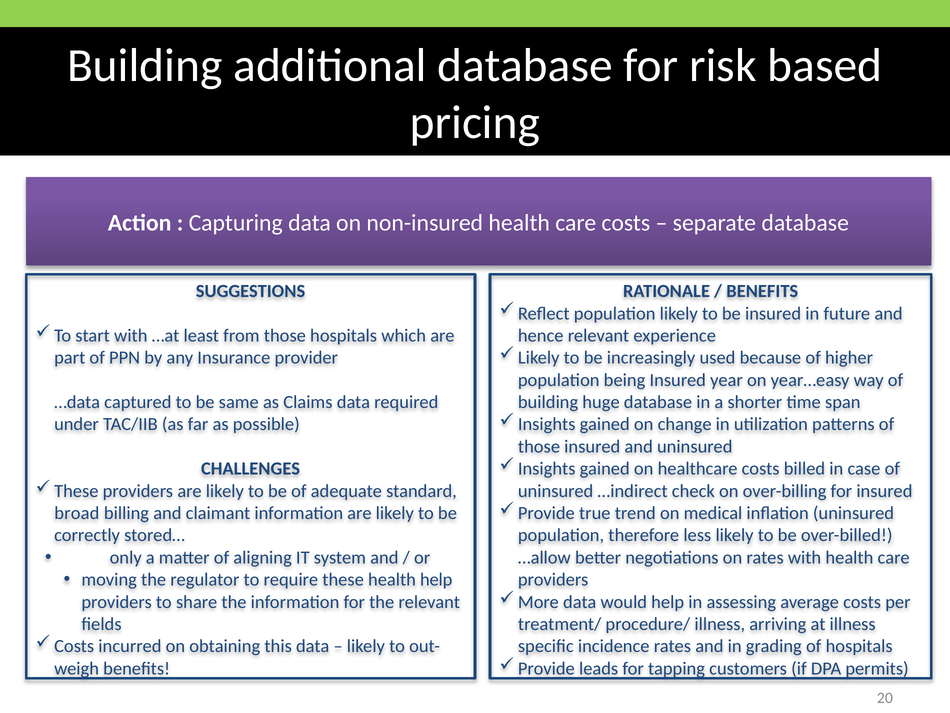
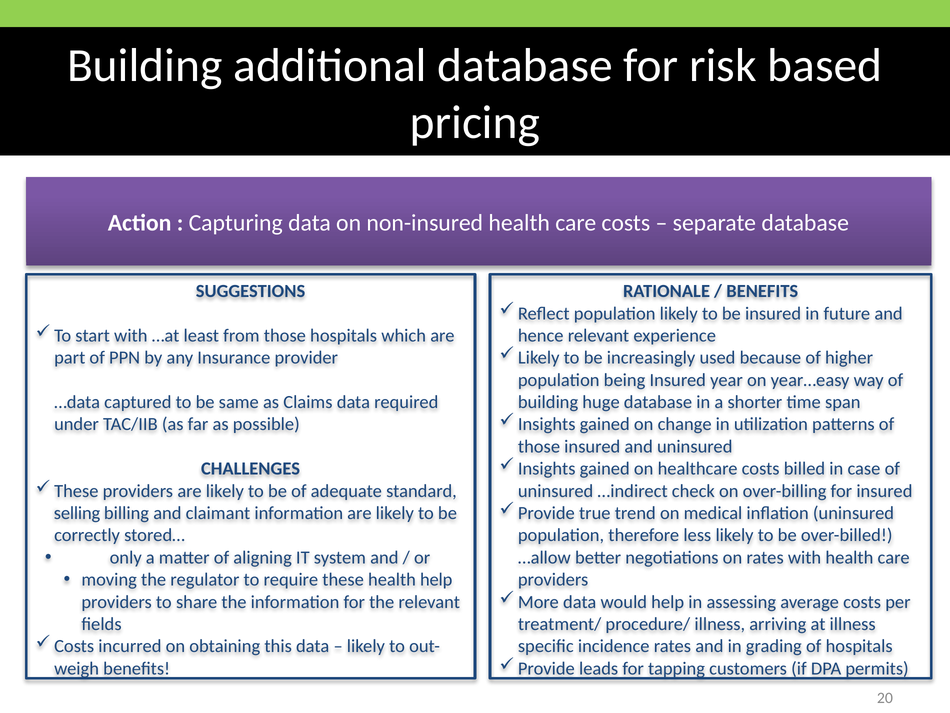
broad: broad -> selling (77, 513)
